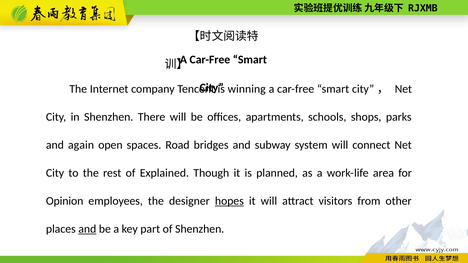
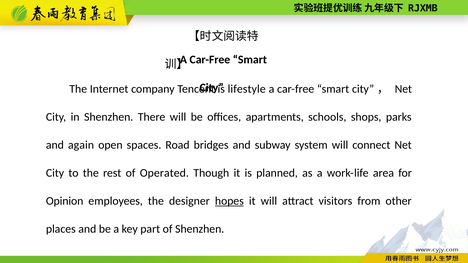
winning: winning -> lifestyle (247, 89)
Explained: Explained -> Operated (164, 173)
and underline: present -> none (87, 229)
